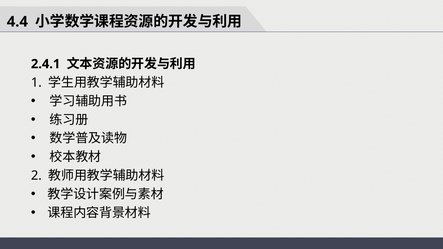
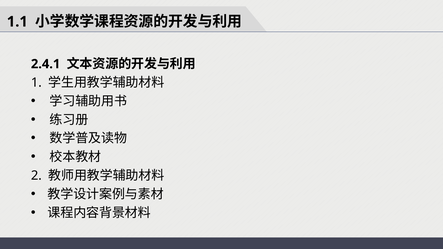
4.4: 4.4 -> 1.1 (17, 22)
